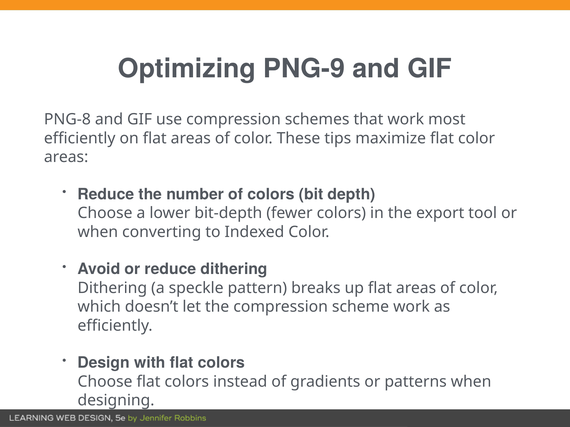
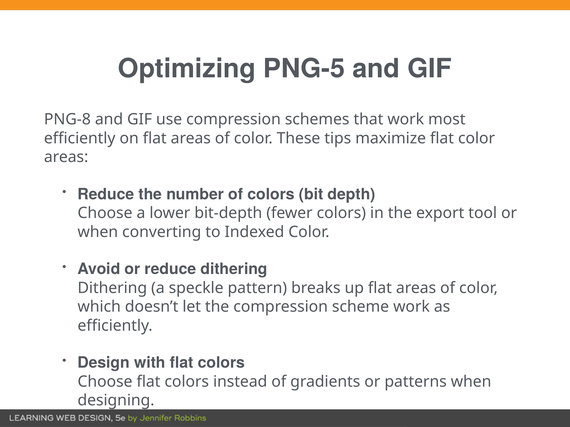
PNG-9: PNG-9 -> PNG-5 (304, 69)
